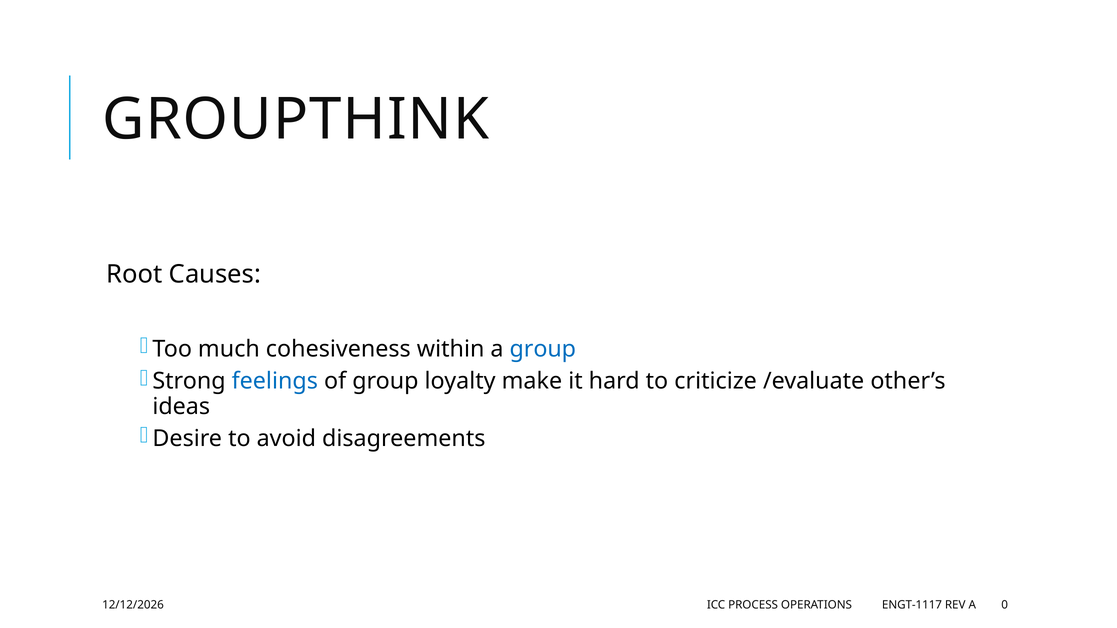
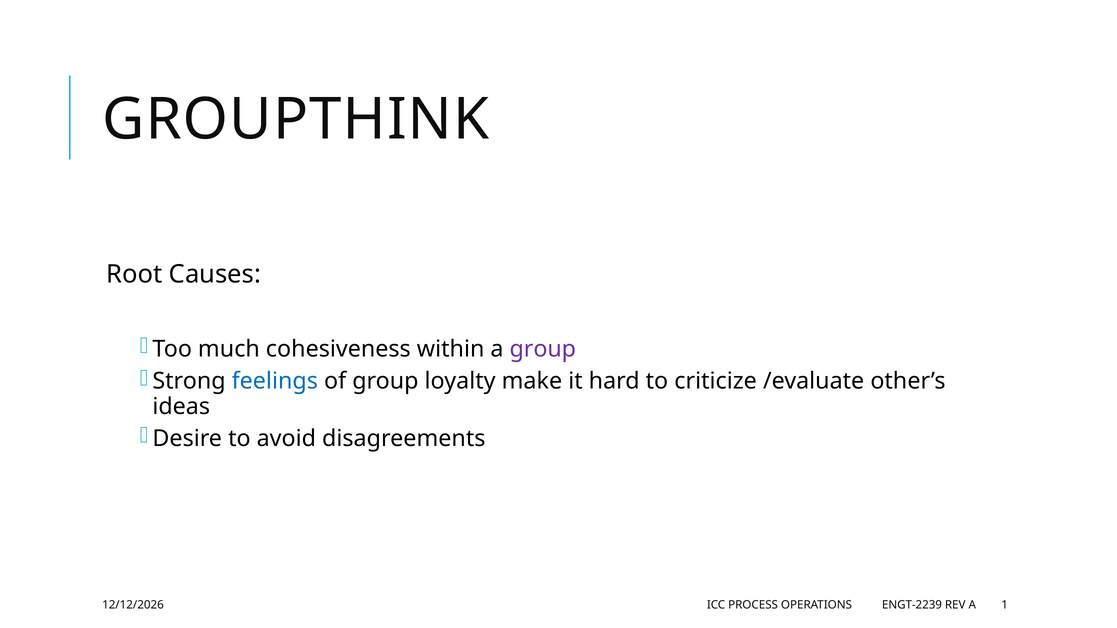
group colour: blue -> purple (543, 349)
ENGT-1117: ENGT-1117 -> ENGT-2239 (912, 605)
0: 0 -> 1 (1005, 605)
